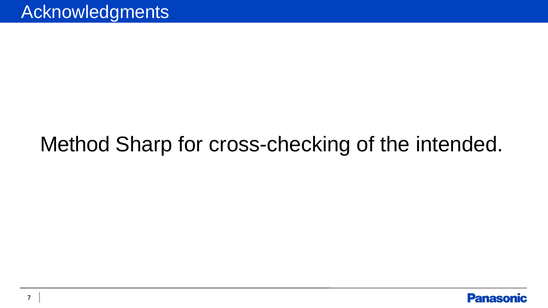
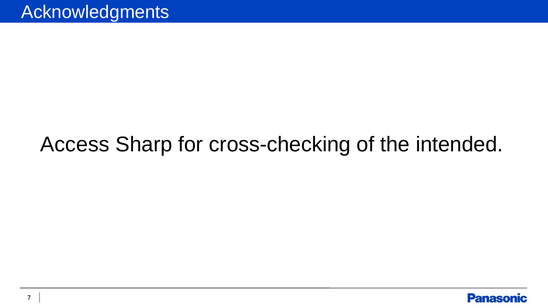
Method: Method -> Access (75, 145)
